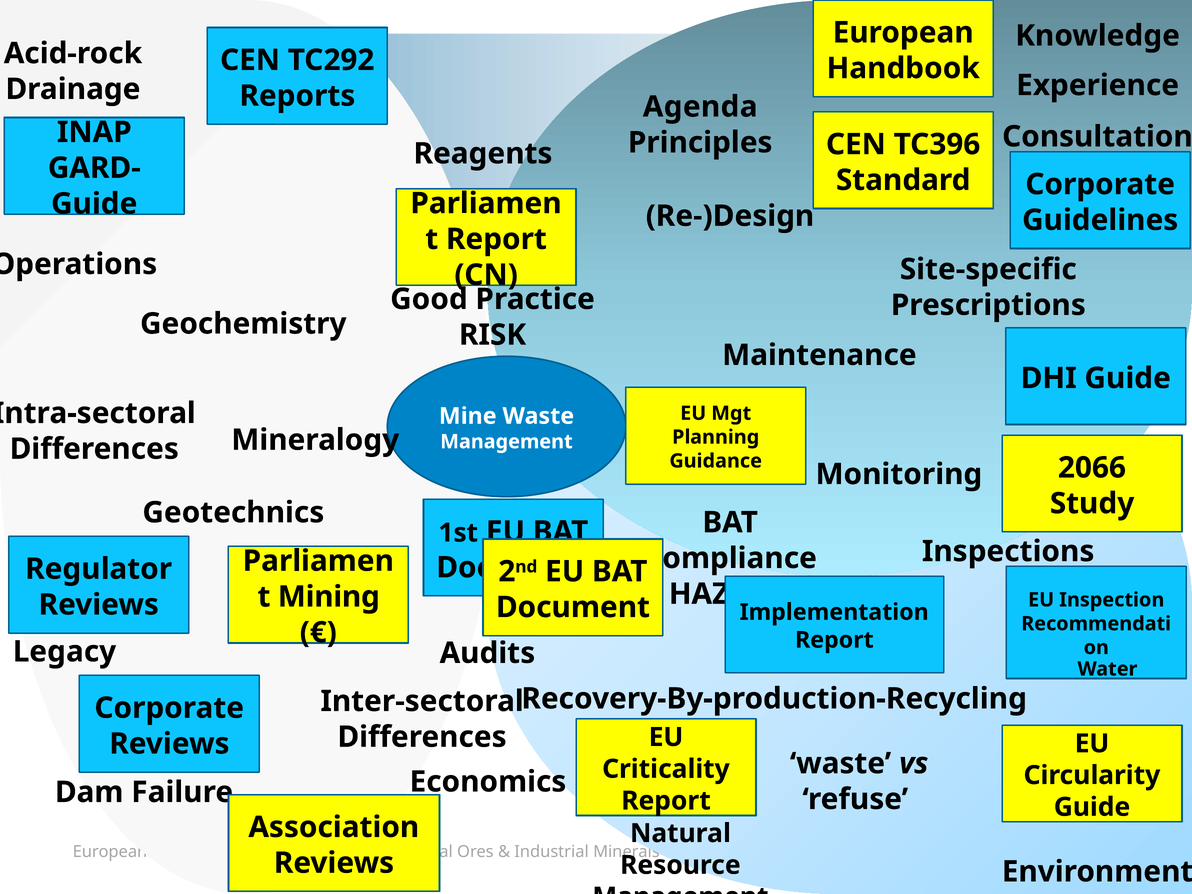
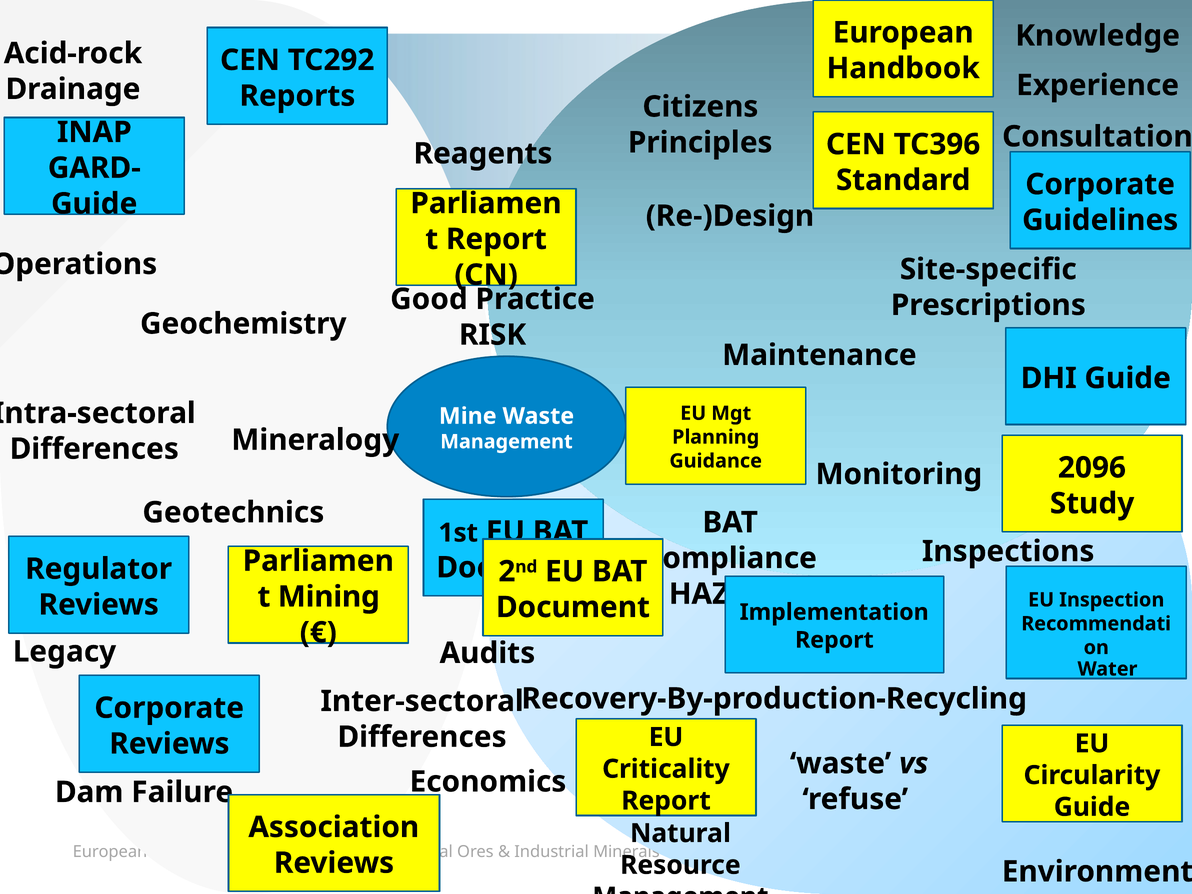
Agenda: Agenda -> Citizens (700, 107)
2066: 2066 -> 2096 (1092, 468)
